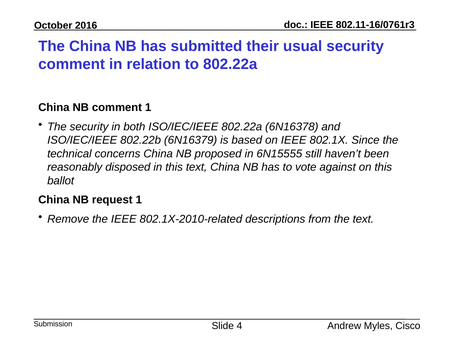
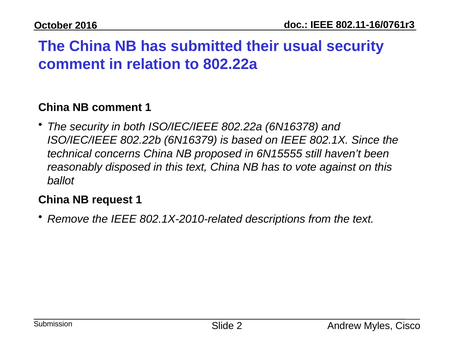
4: 4 -> 2 (239, 325)
